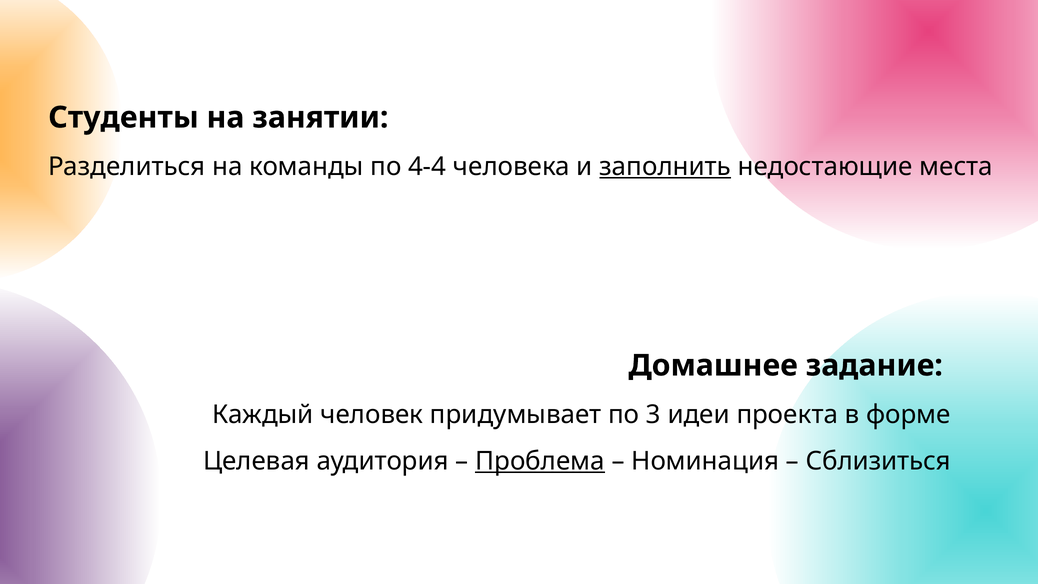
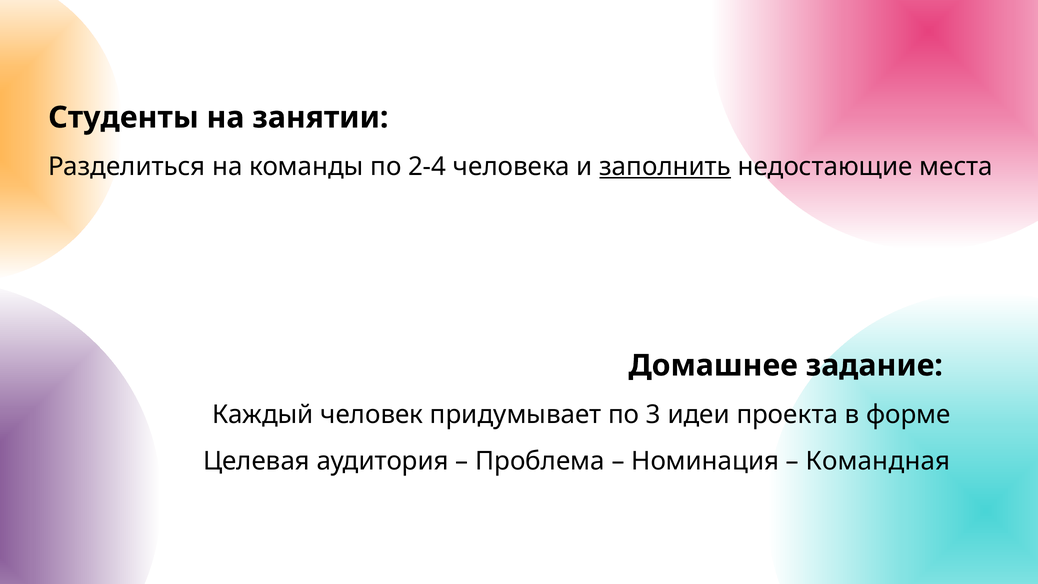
4-4: 4-4 -> 2-4 (427, 167)
Проблема underline: present -> none (540, 461)
Сблизиться: Сблизиться -> Командная (878, 461)
